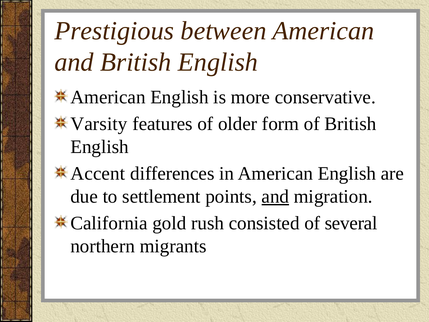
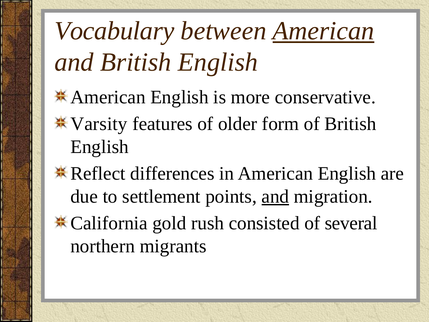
Prestigious: Prestigious -> Vocabulary (114, 31)
American underline: none -> present (323, 31)
Accent: Accent -> Reflect (98, 173)
